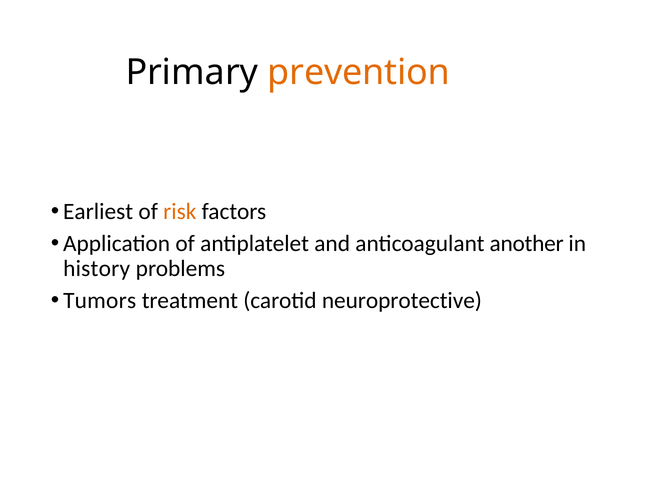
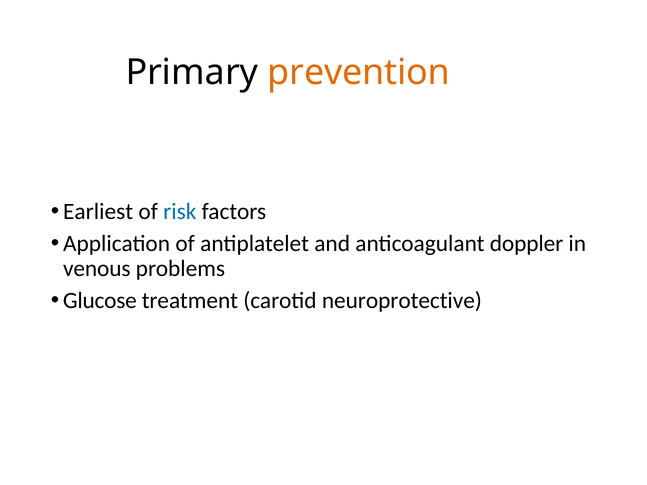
risk colour: orange -> blue (180, 212)
another: another -> doppler (527, 244)
history: history -> venous (97, 269)
Tumors: Tumors -> Glucose (100, 301)
